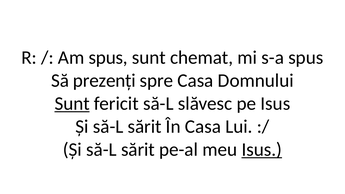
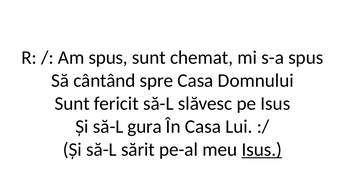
prezenți: prezenți -> cântând (104, 81)
Sunt underline: present -> none (72, 104)
sărit: sărit -> gura (145, 127)
